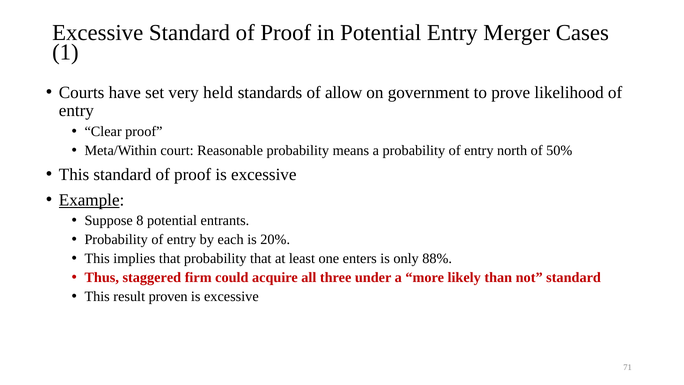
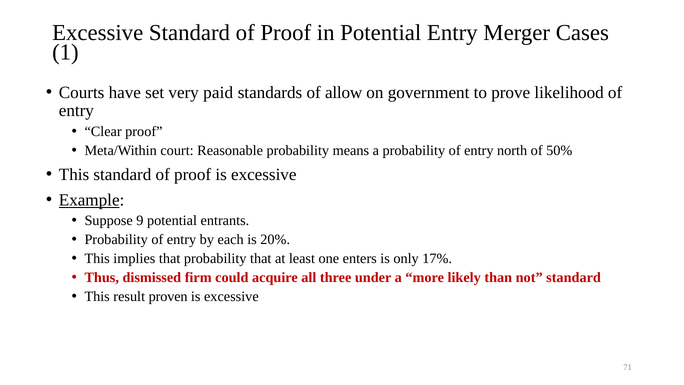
held: held -> paid (218, 92)
8: 8 -> 9 (140, 220)
88%: 88% -> 17% (437, 258)
staggered: staggered -> dismissed (152, 277)
